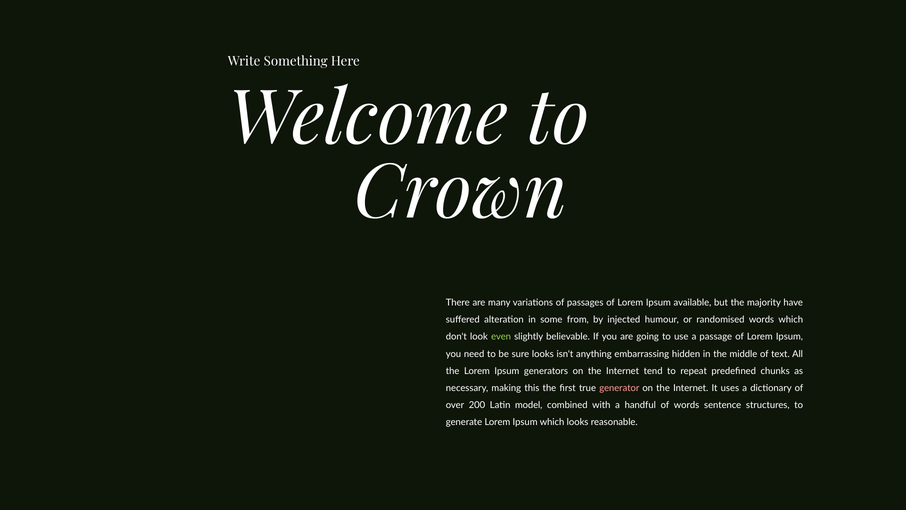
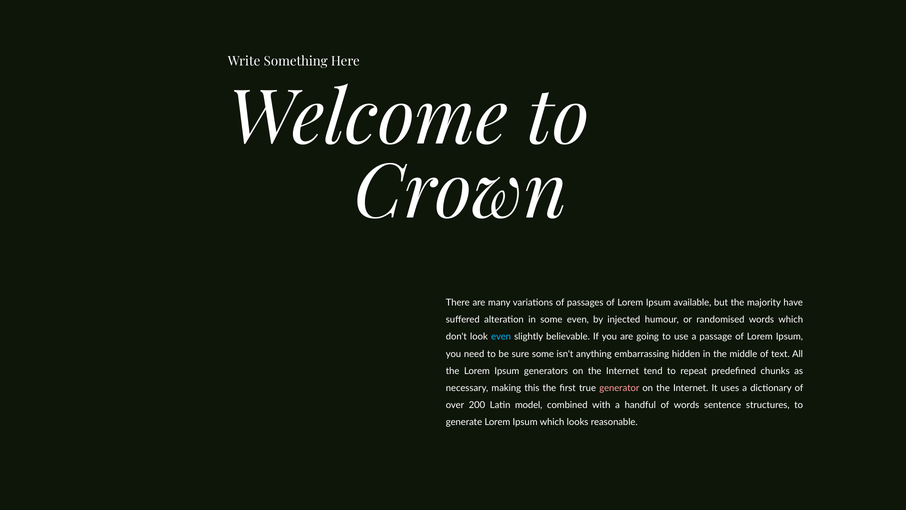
some from: from -> even (578, 320)
even colour: light green -> light blue (501, 337)
sure looks: looks -> some (543, 354)
